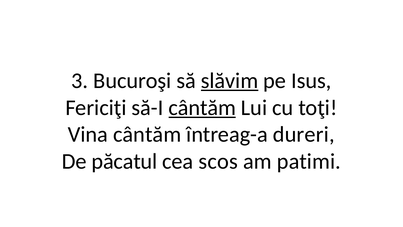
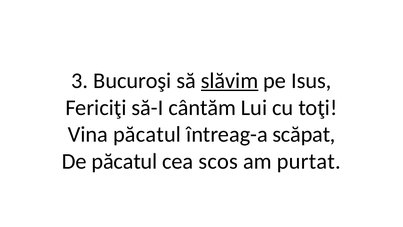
cântăm underline: present -> none (202, 108)
Vina cântăm: cântăm -> păcatul (147, 134)
dureri: dureri -> scăpat (304, 134)
patimi: patimi -> purtat (309, 161)
